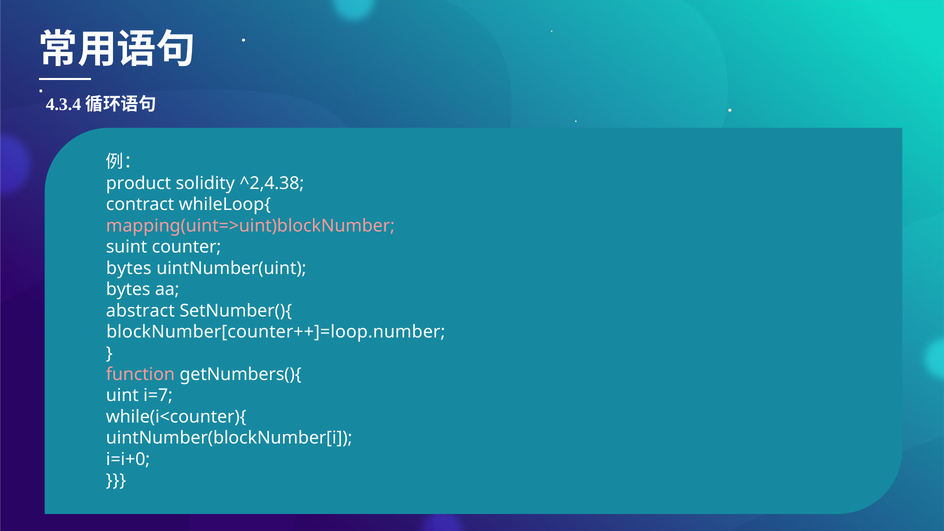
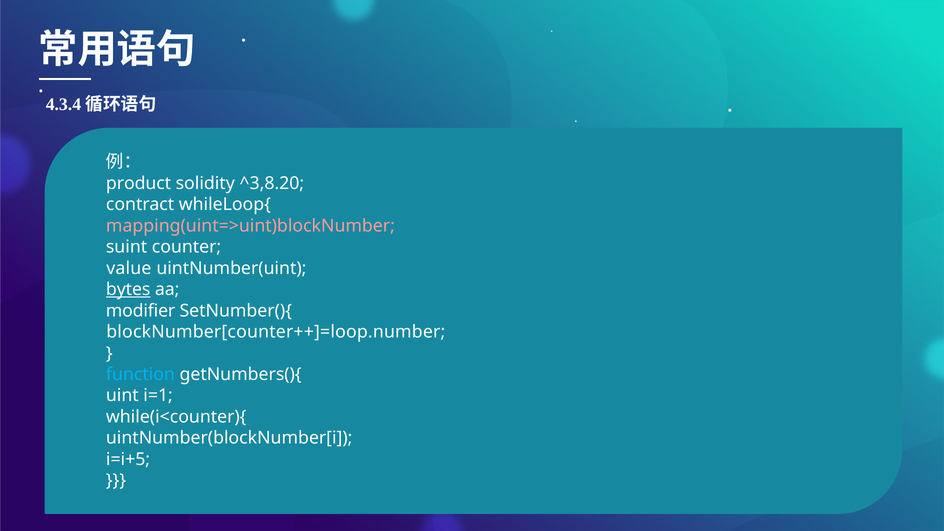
^2,4.38: ^2,4.38 -> ^3,8.20 (272, 183)
bytes: bytes -> value (129, 268)
bytes underline: none -> present (128, 289)
abstract: abstract -> modifier (141, 311)
function colour: pink -> light blue (140, 374)
i=7: i=7 -> i=1 (158, 396)
i=i+0: i=i+0 -> i=i+5 (128, 459)
